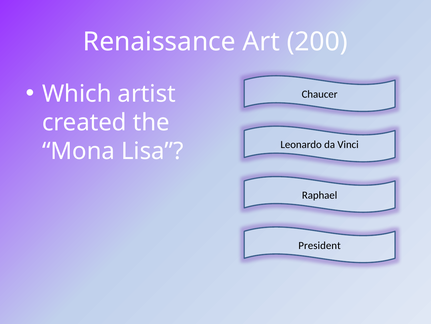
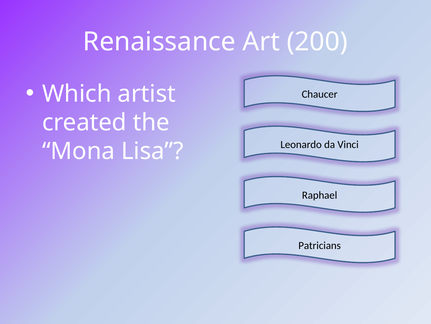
President: President -> Patricians (320, 245)
